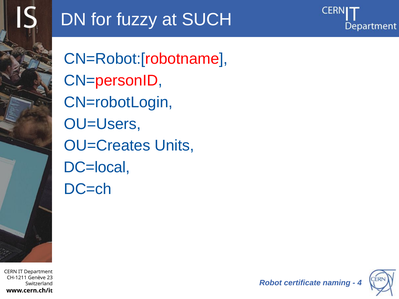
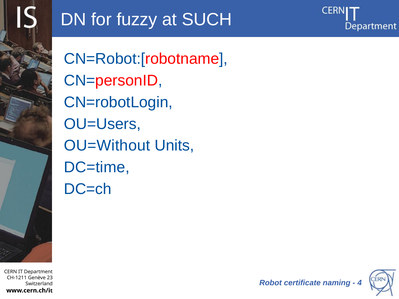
OU=Creates: OU=Creates -> OU=Without (107, 146)
DC=local: DC=local -> DC=time (97, 167)
